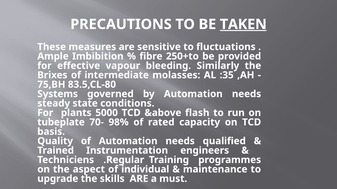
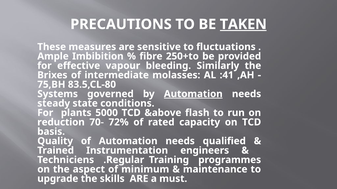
:35: :35 -> :41 (227, 75)
Automation underline: none -> present (193, 94)
tubeplate: tubeplate -> reduction (61, 123)
98%: 98% -> 72% (119, 123)
individual: individual -> minimum (145, 170)
